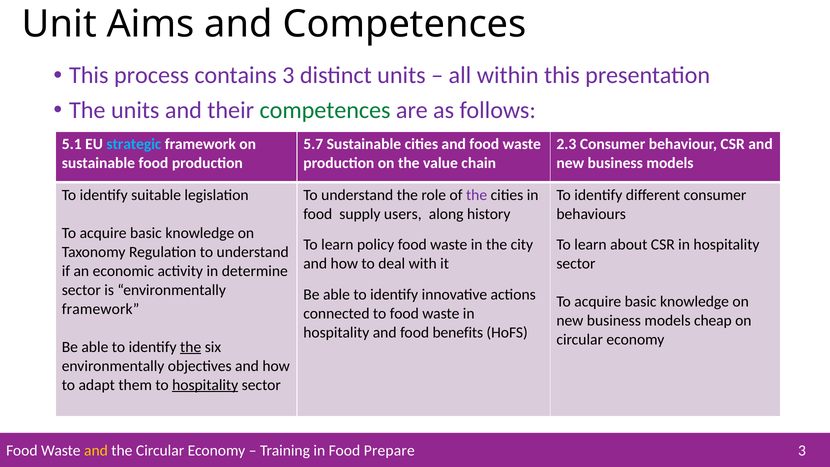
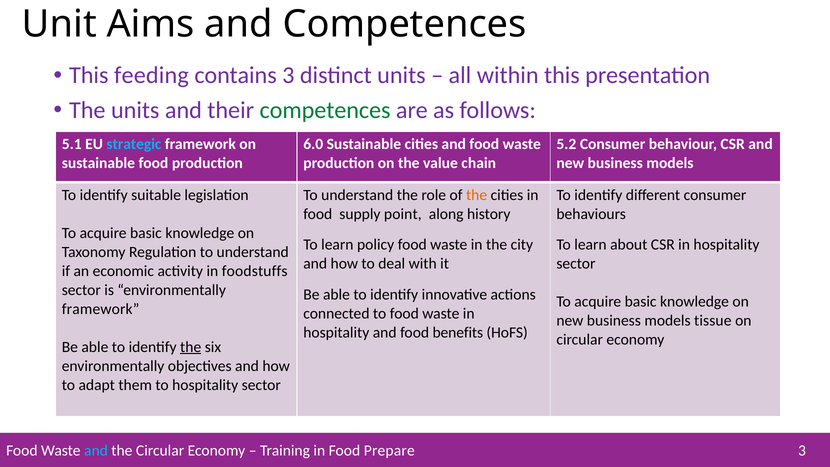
process: process -> feeding (151, 75)
5.7: 5.7 -> 6.0 (313, 144)
2.3: 2.3 -> 5.2 (566, 144)
the colour: purple -> orange (477, 195)
users: users -> point (403, 214)
determine: determine -> foodstuffs (255, 271)
cheap: cheap -> tissue (713, 321)
hospitality underline: present -> none (205, 385)
and colour: yellow -> light blue (96, 451)
